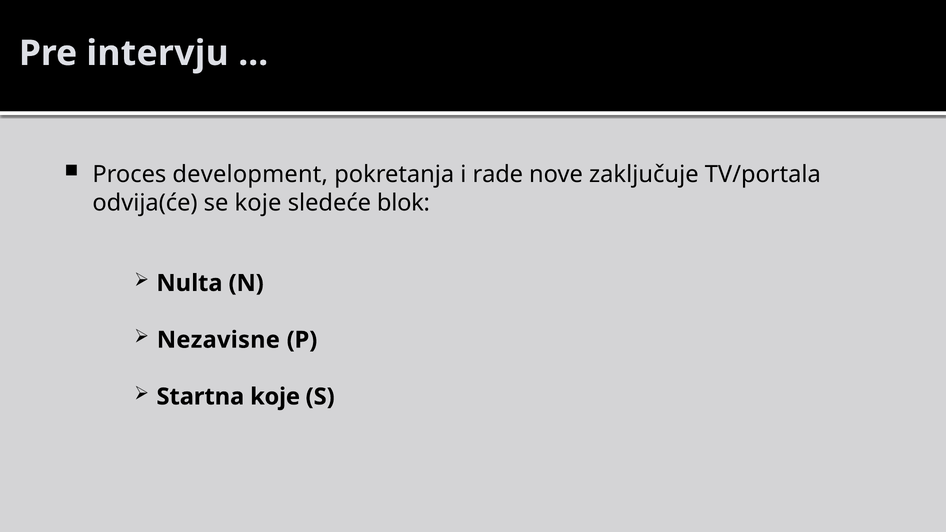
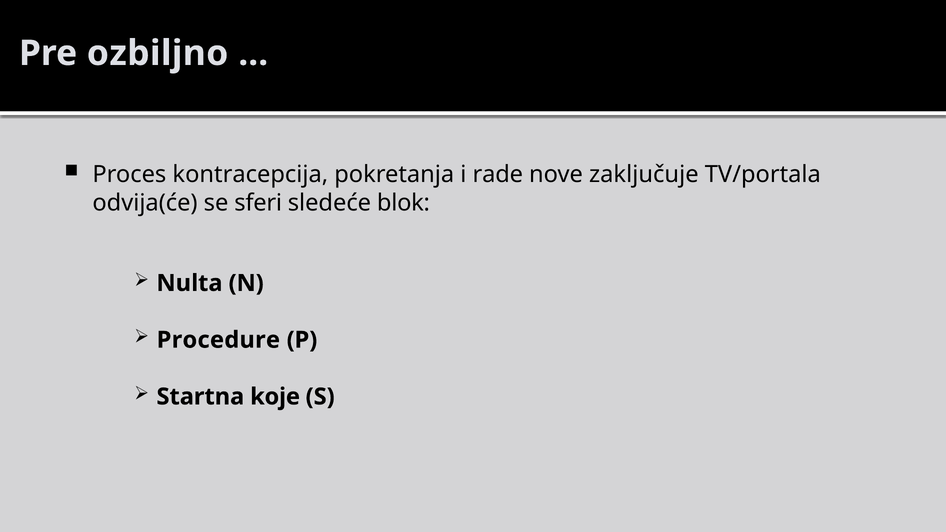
intervju: intervju -> ozbiljno (158, 53)
development: development -> kontracepcija (250, 174)
se koje: koje -> sferi (258, 203)
Nezavisne: Nezavisne -> Procedure (218, 340)
